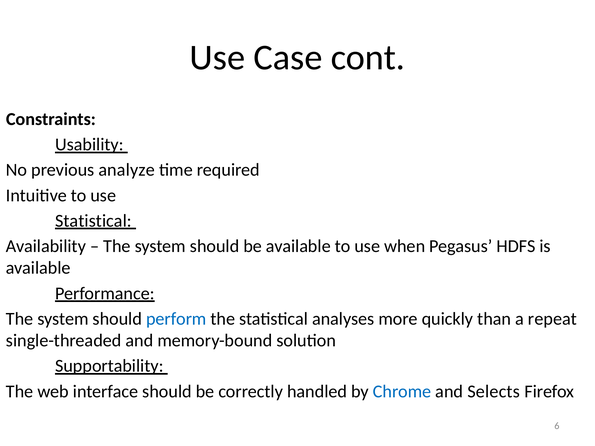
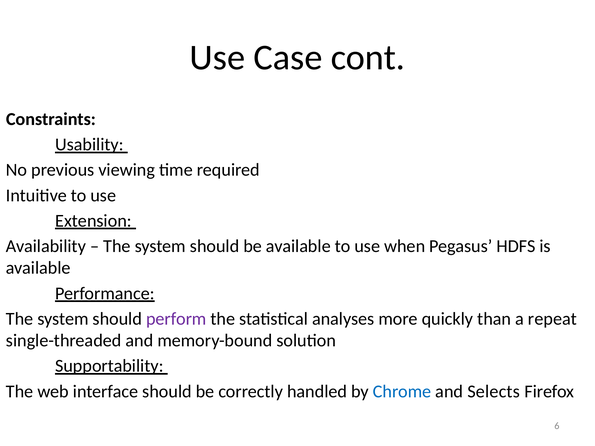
analyze: analyze -> viewing (127, 170)
Statistical: Statistical -> Extension (93, 221)
perform colour: blue -> purple (176, 319)
